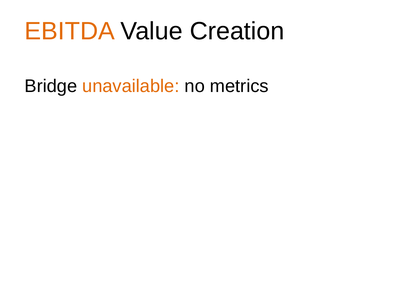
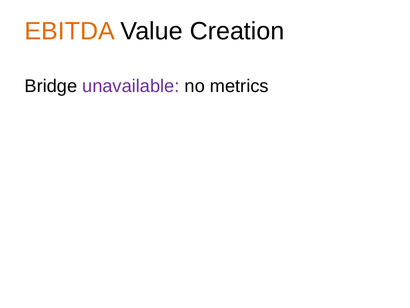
unavailable colour: orange -> purple (131, 86)
